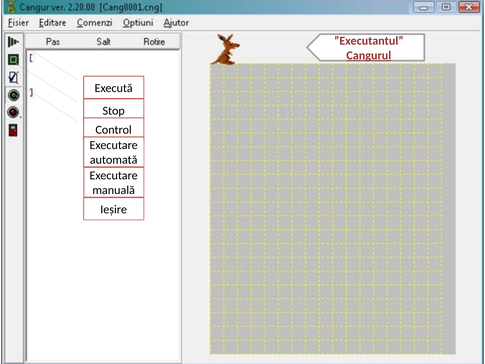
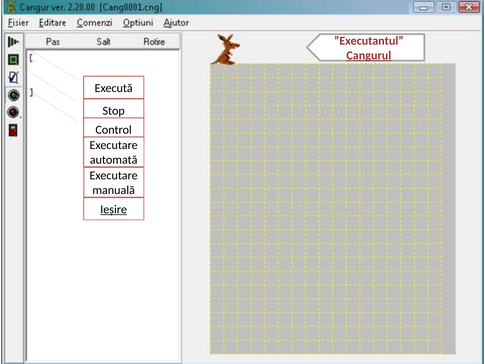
Ieșire underline: none -> present (114, 209)
